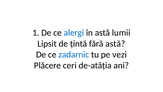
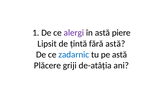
alergi colour: blue -> purple (74, 33)
lumii: lumii -> piere (121, 33)
pe vezi: vezi -> astă (120, 54)
ceri: ceri -> griji (70, 65)
